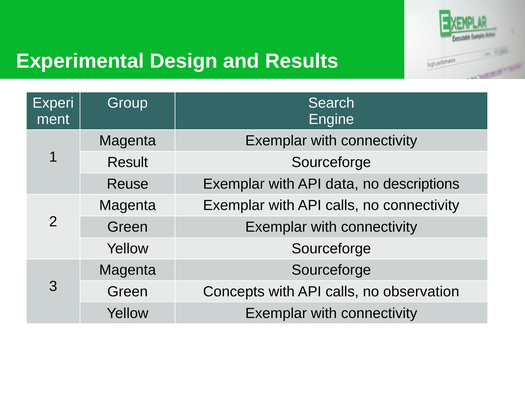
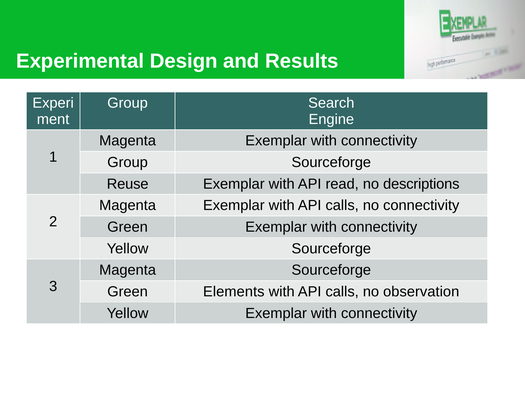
Result: Result -> Group (128, 162)
data: data -> read (342, 184)
Concepts: Concepts -> Elements (234, 291)
